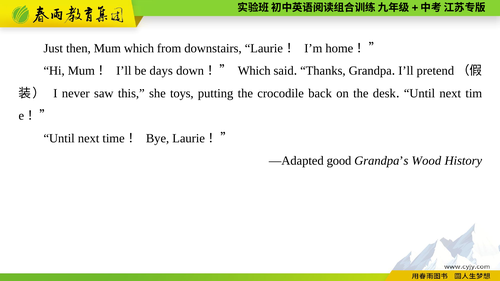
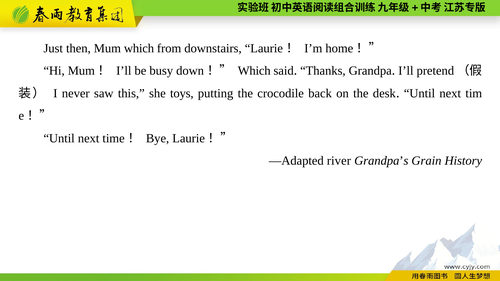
days: days -> busy (161, 71)
good: good -> river (339, 161)
Wood: Wood -> Grain (426, 161)
